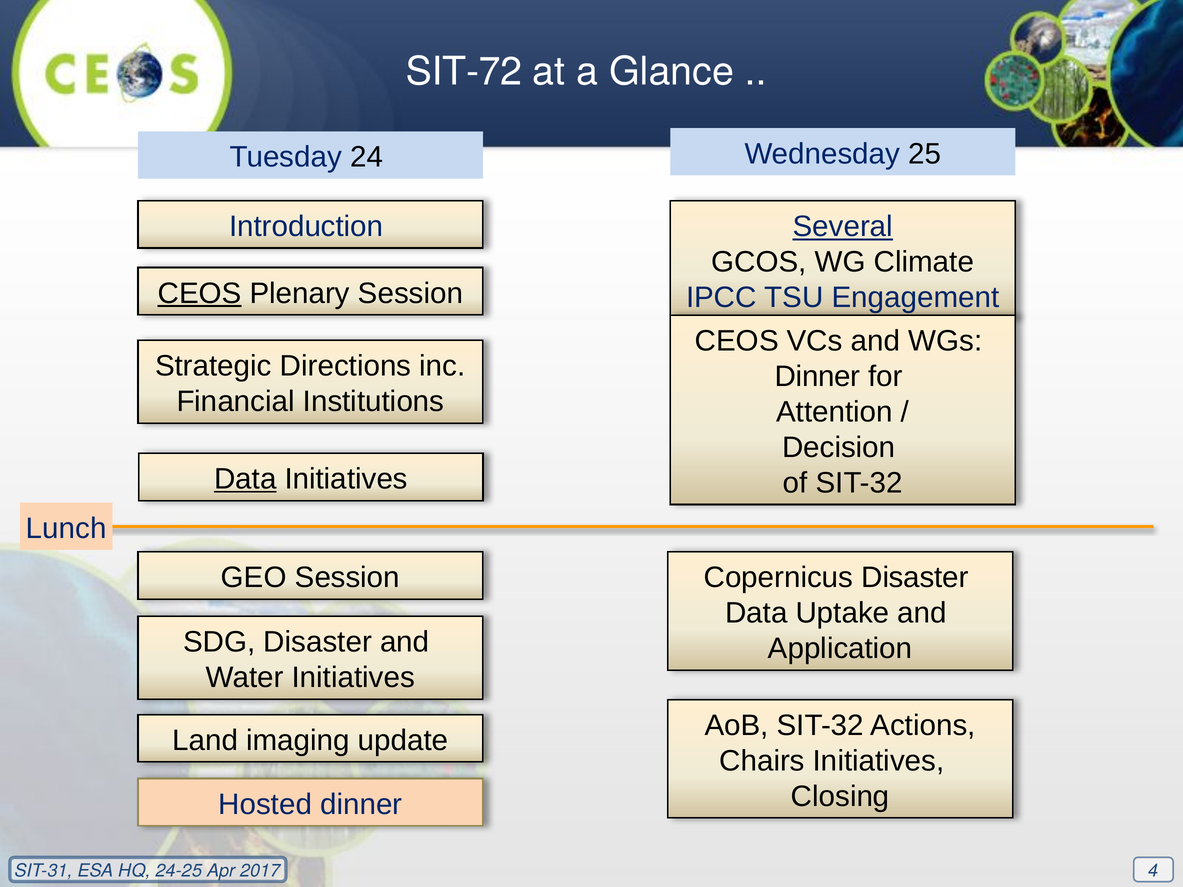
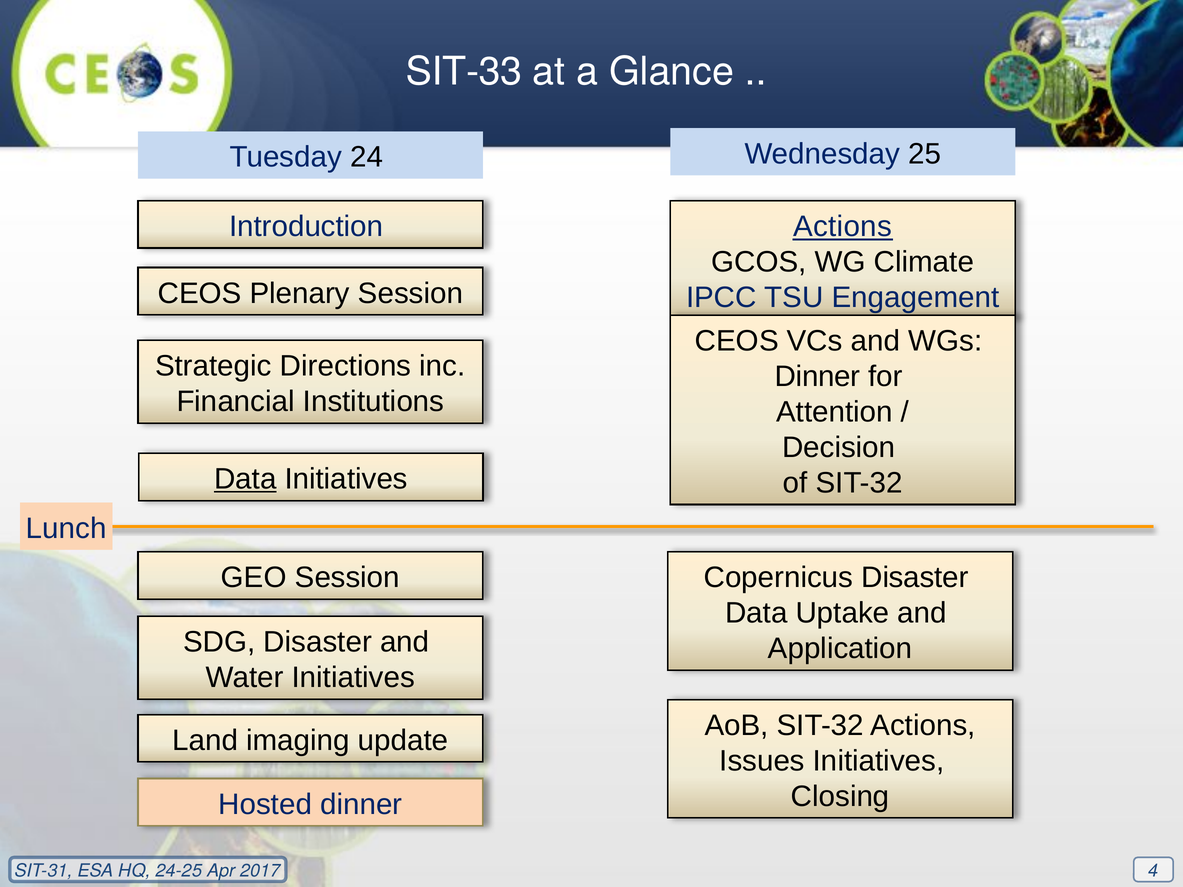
SIT-72: SIT-72 -> SIT-33 (464, 72)
Several: Several -> Actions (843, 226)
CEOS underline: present -> none (200, 293)
Chairs: Chairs -> Issues (762, 761)
